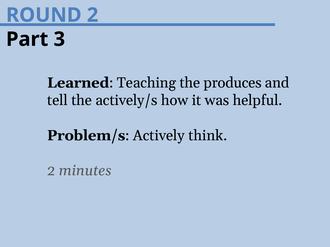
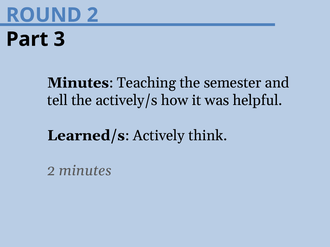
Learned: Learned -> Minutes (78, 83)
produces: produces -> semester (233, 83)
Problem/s: Problem/s -> Learned/s (86, 136)
